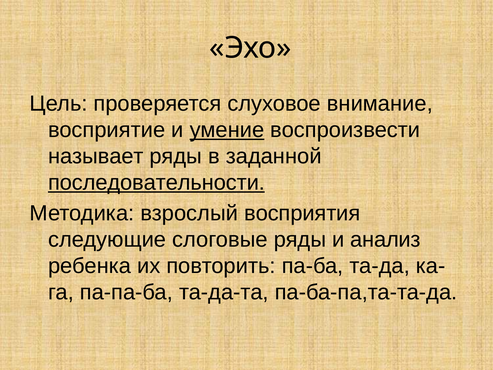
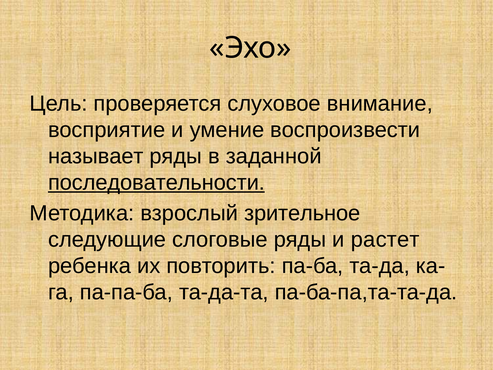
умение underline: present -> none (227, 130)
восприятия: восприятия -> зрительное (302, 213)
анализ: анализ -> растет (385, 239)
